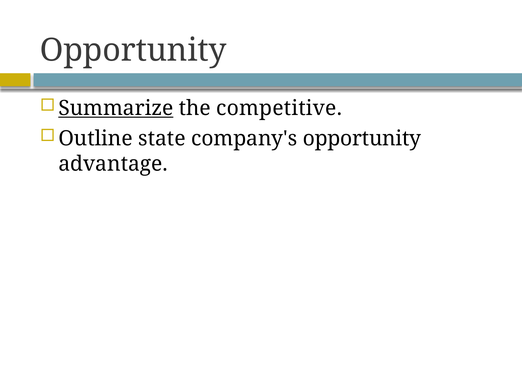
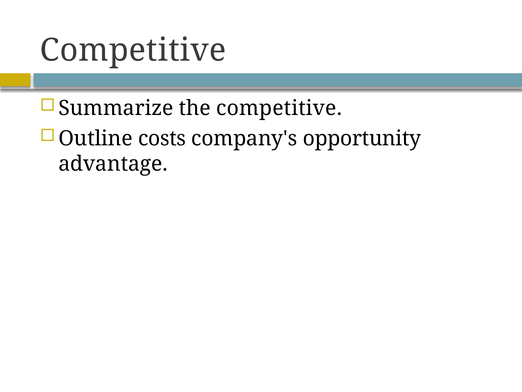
Opportunity: Opportunity -> Competitive (133, 50)
Summarize underline: present -> none (116, 108)
state: state -> costs (162, 138)
